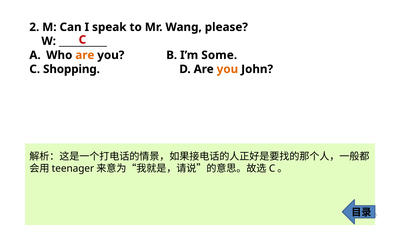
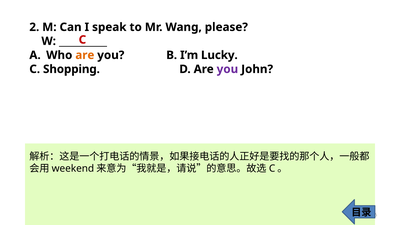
Some: Some -> Lucky (219, 55)
you colour: orange -> purple (227, 69)
teenager: teenager -> weekend (73, 169)
